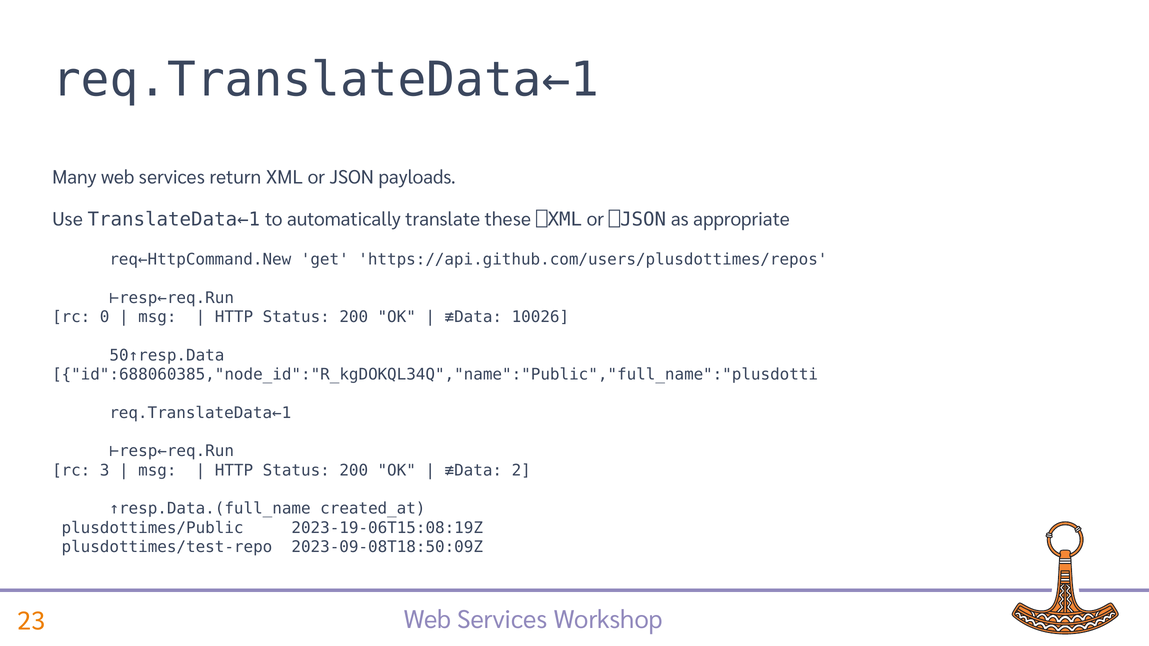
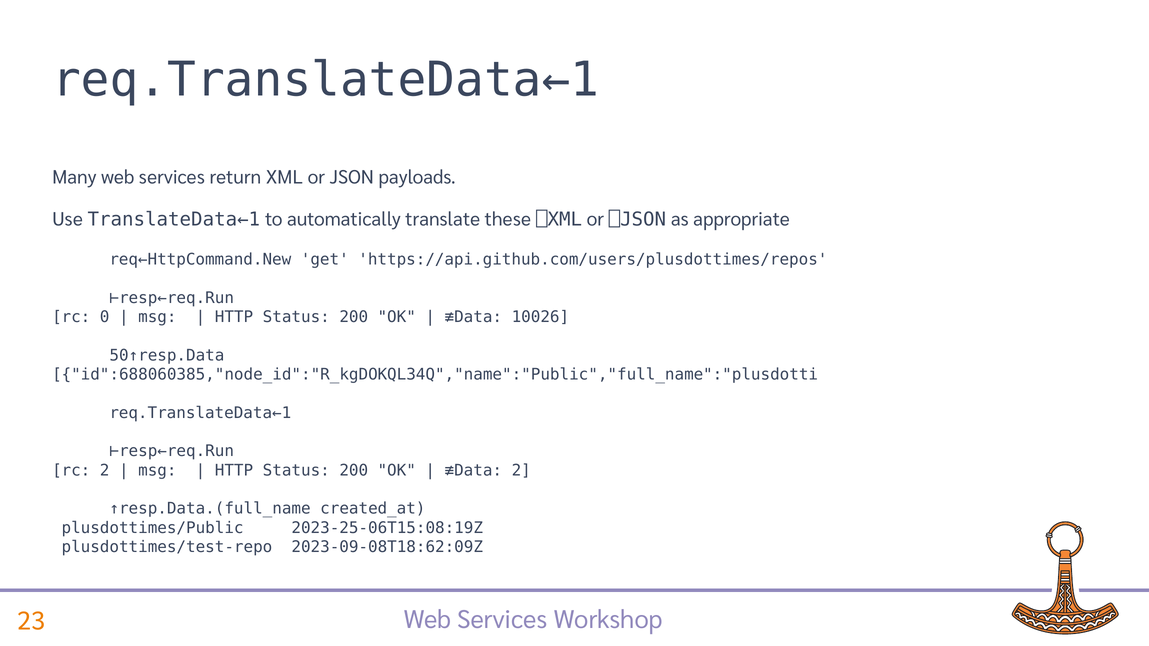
rc 3: 3 -> 2 (105, 471)
2023-19-06T15:08:19Z: 2023-19-06T15:08:19Z -> 2023-25-06T15:08:19Z (387, 528)
2023-09-08T18:50:09Z: 2023-09-08T18:50:09Z -> 2023-09-08T18:62:09Z (387, 547)
